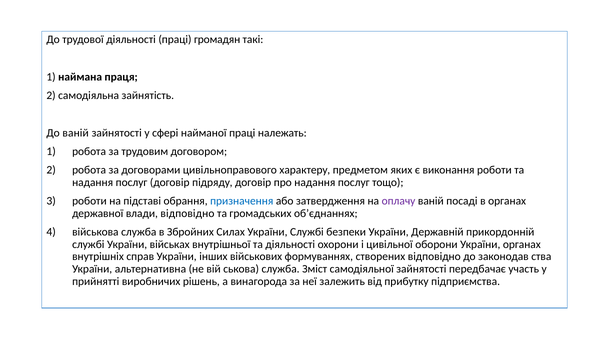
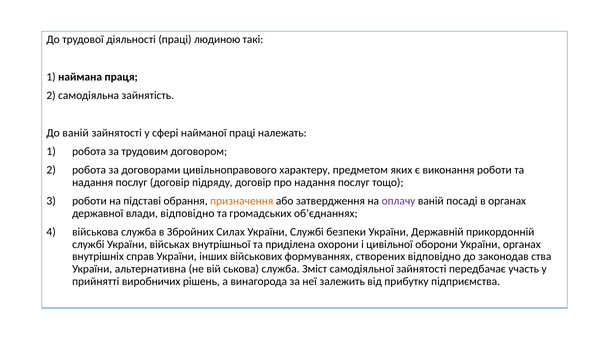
громадян: громадян -> людиною (217, 40)
призначення colour: blue -> orange (242, 201)
та діяльності: діяльності -> приділена (290, 245)
